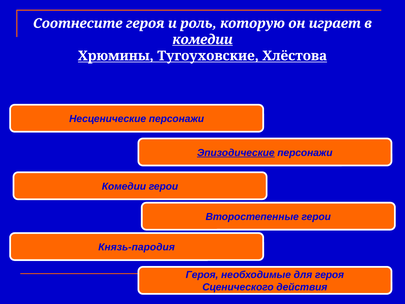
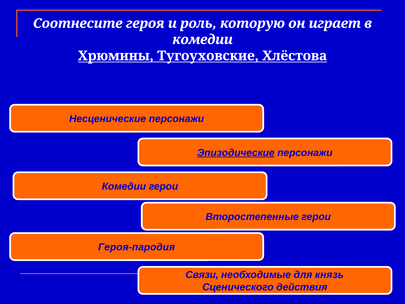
комедии underline: present -> none (203, 40)
Князь-пародия: Князь-пародия -> Героя-пародия (137, 247)
Героя: Героя -> Связи (202, 275)
для героя: героя -> князь (329, 275)
